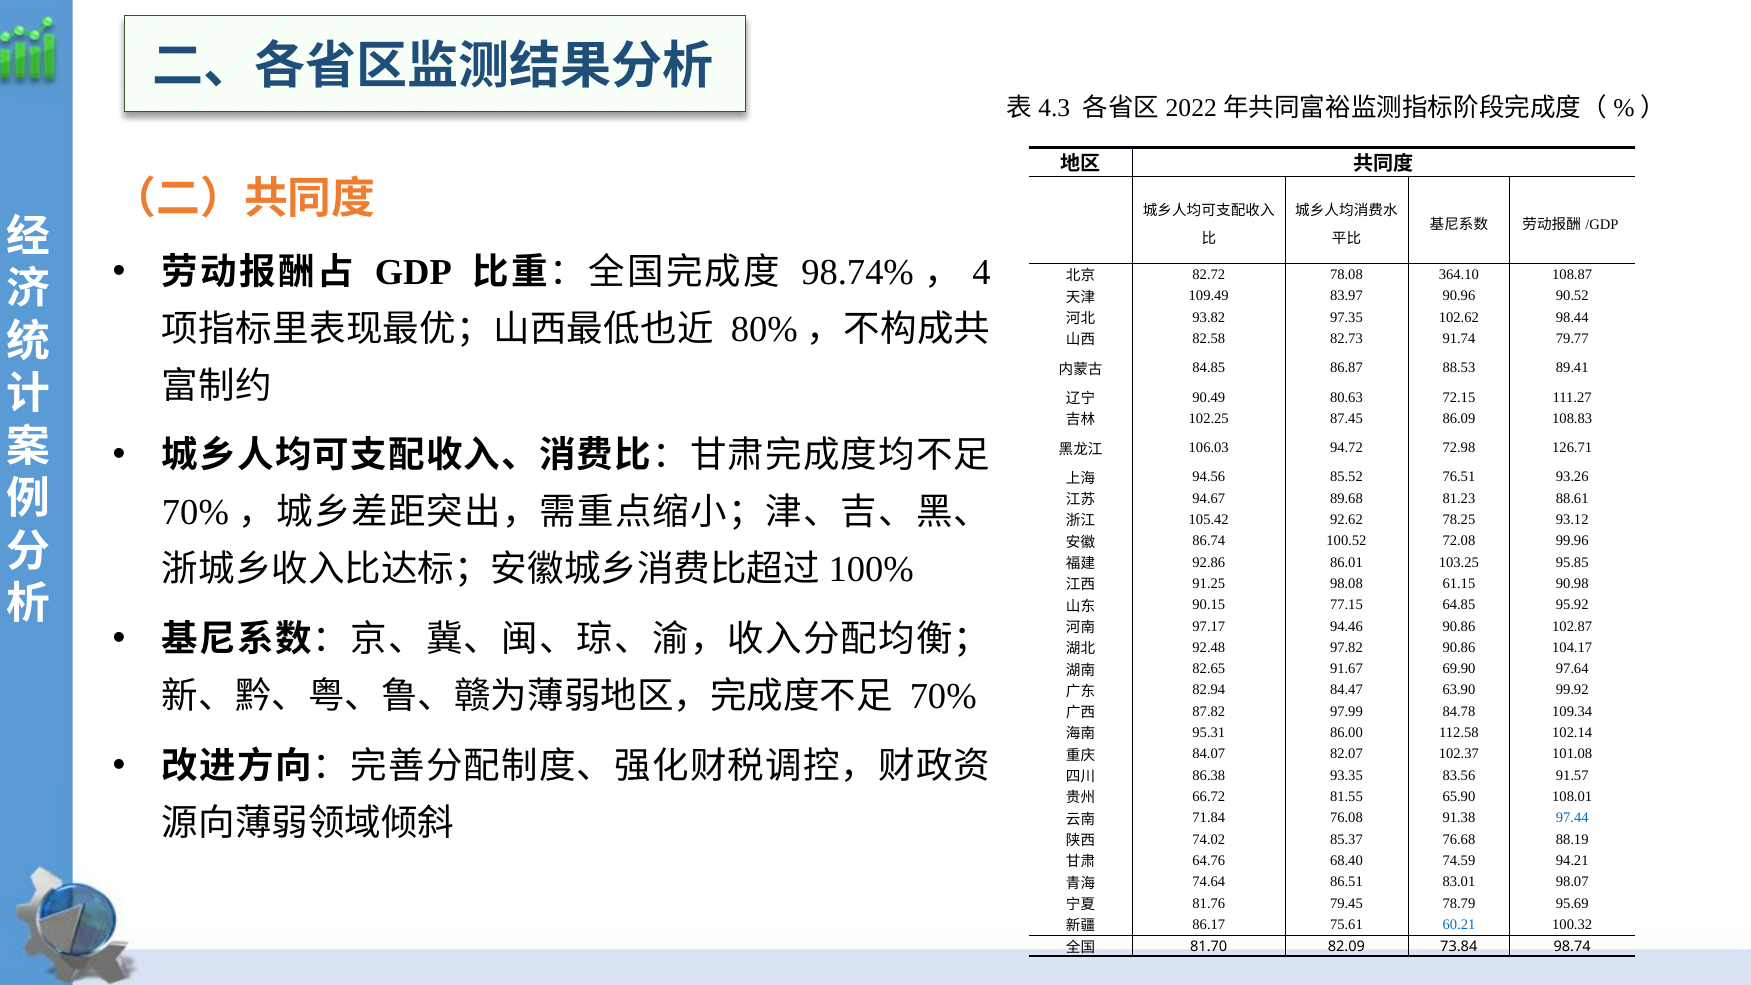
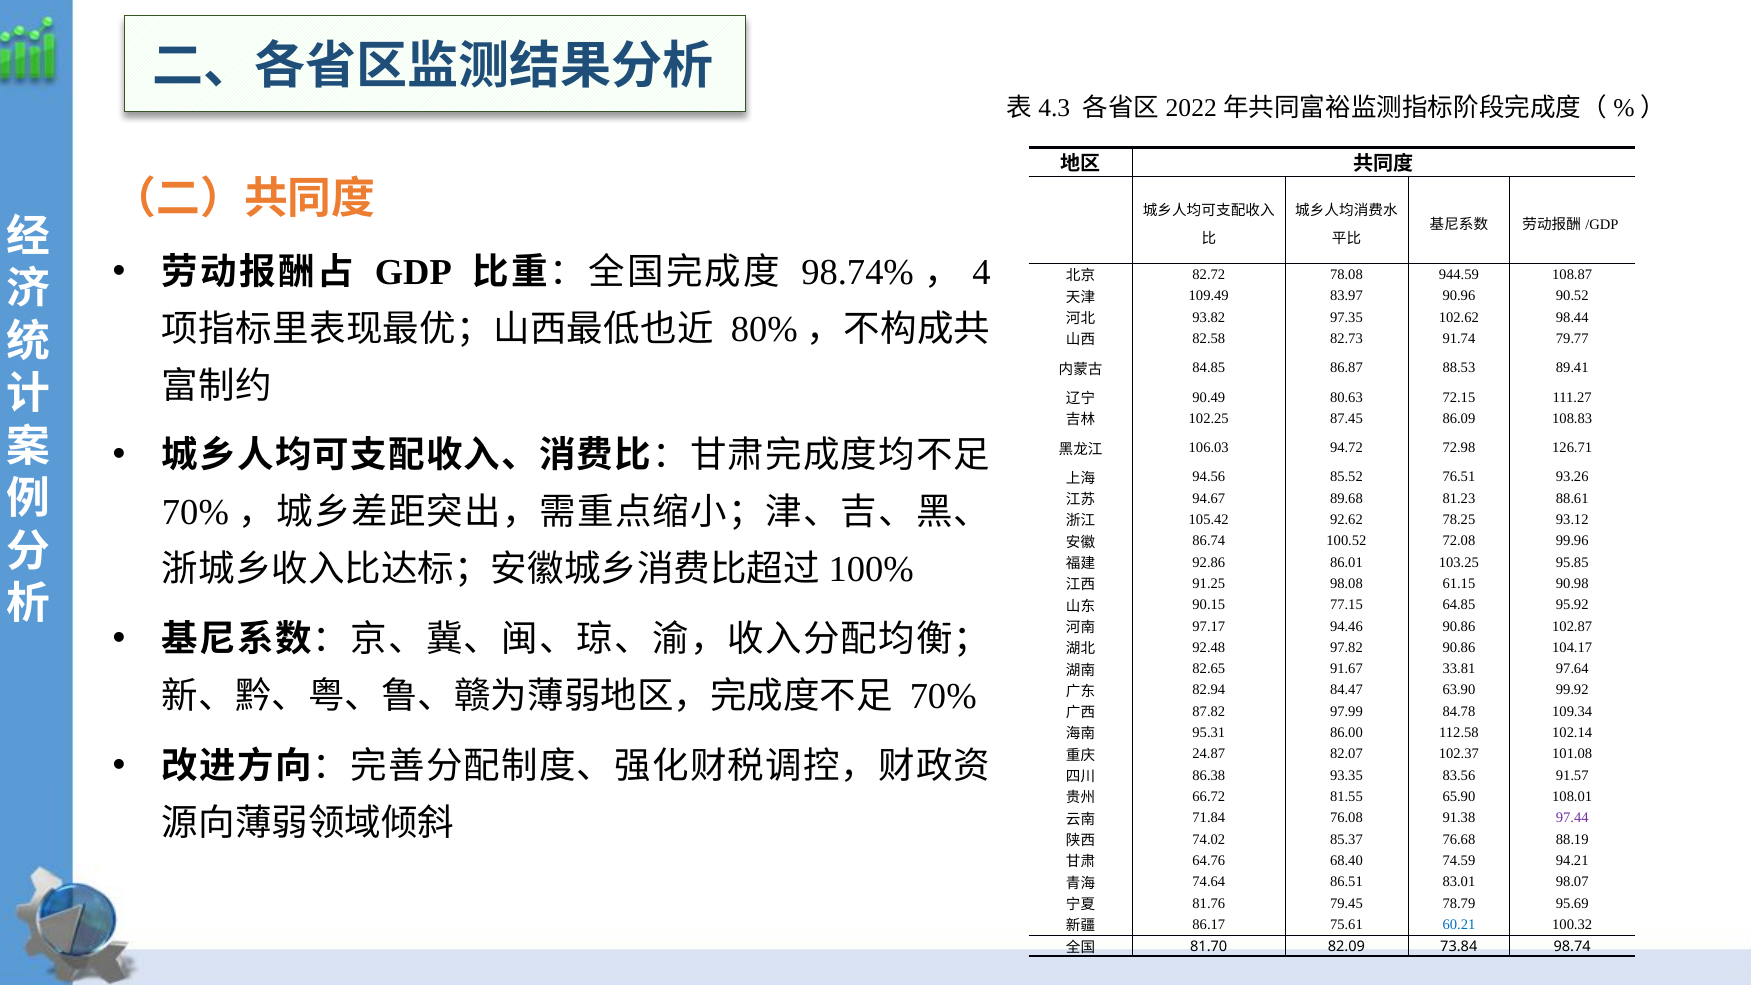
364.10: 364.10 -> 944.59 (1459, 275)
69.90: 69.90 -> 33.81 (1459, 669)
84.07: 84.07 -> 24.87 (1209, 754)
97.44 colour: blue -> purple (1572, 818)
